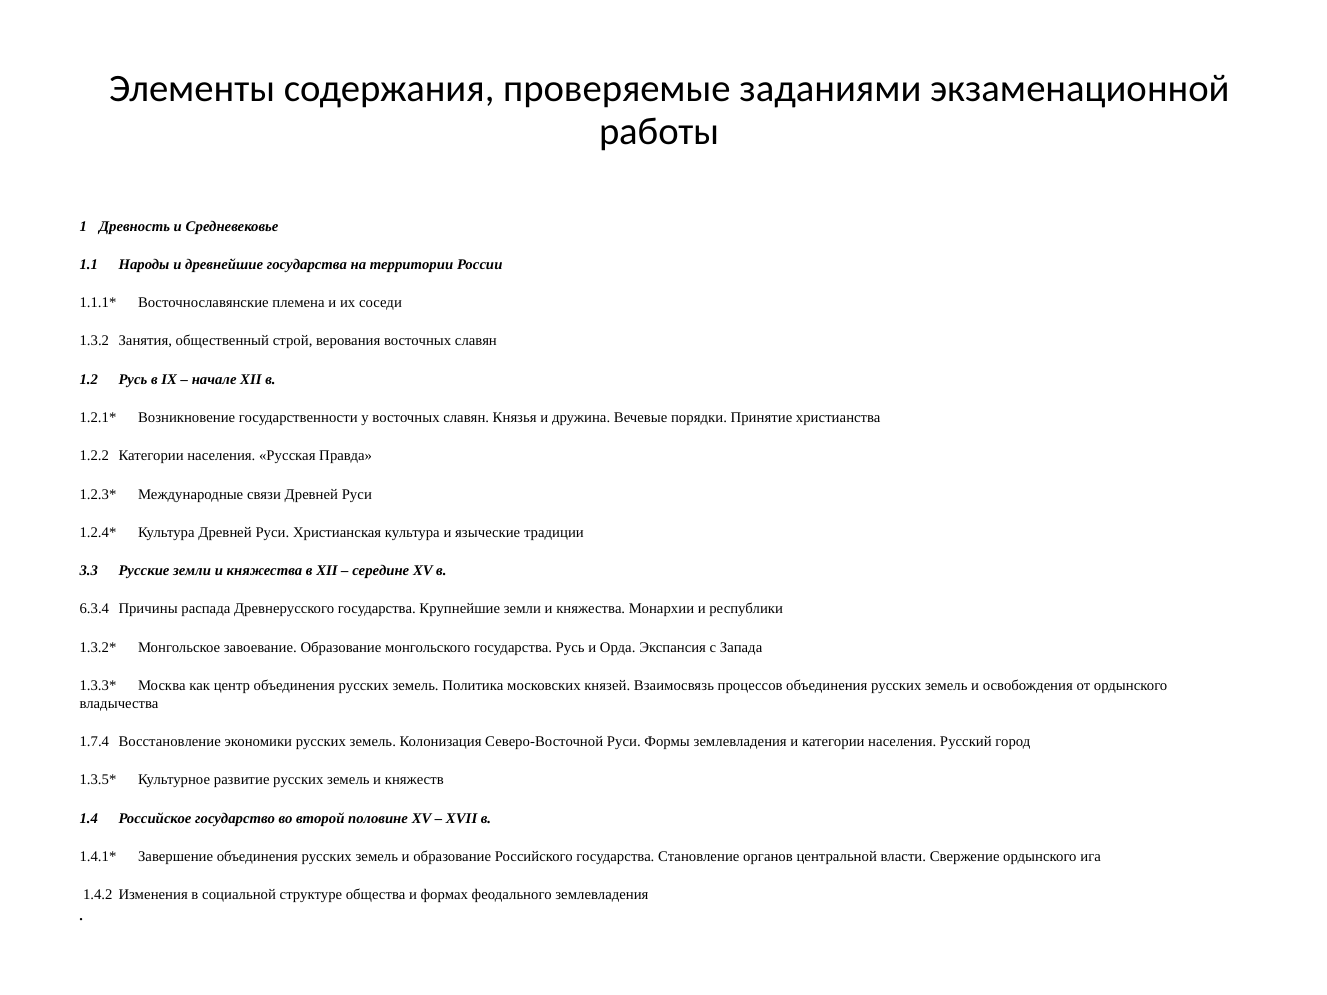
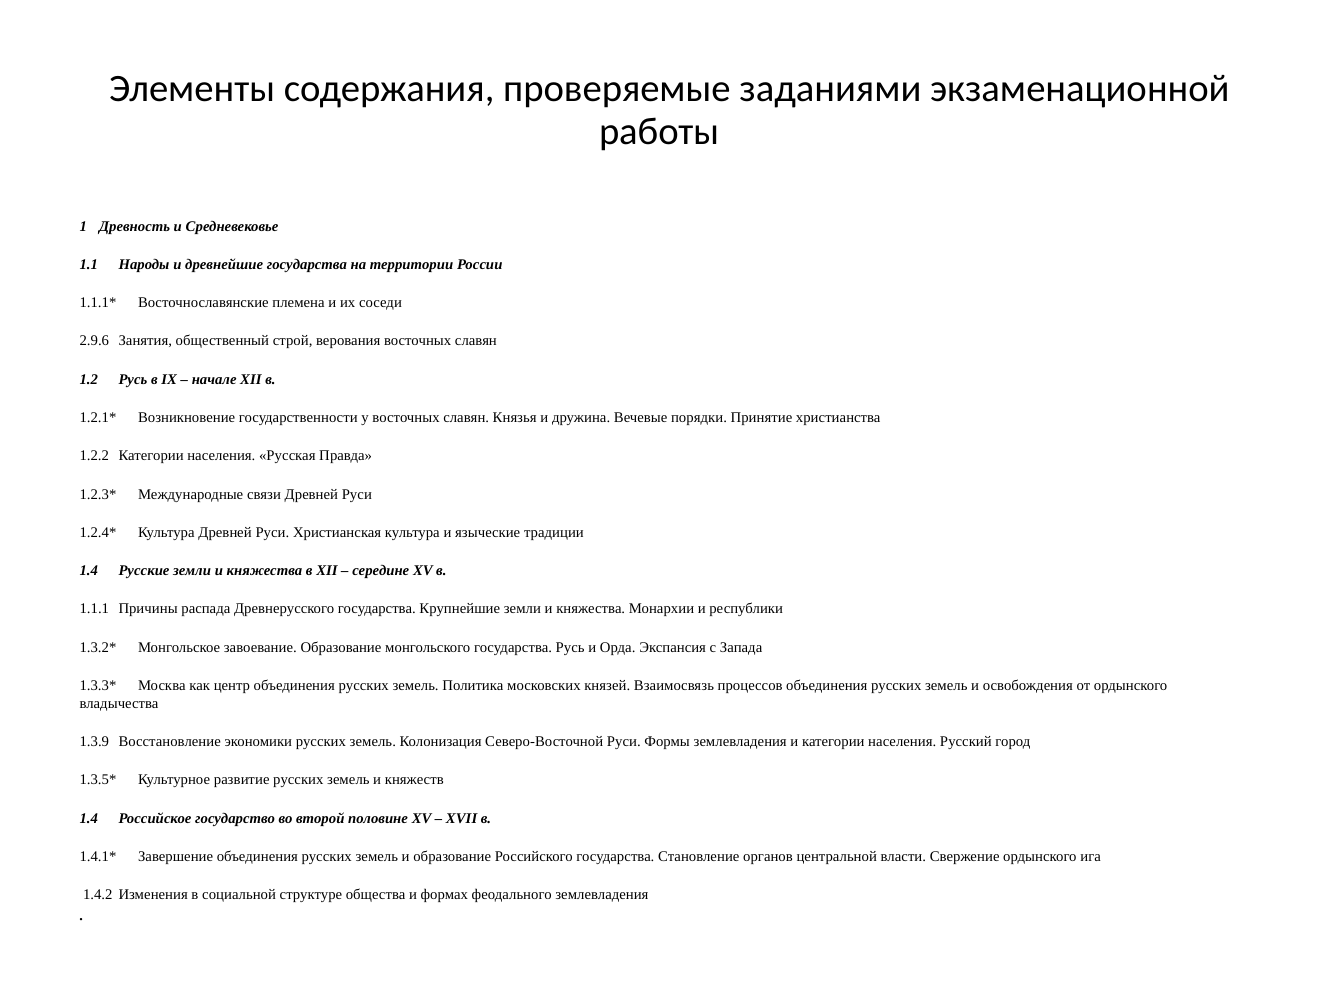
1.3.2: 1.3.2 -> 2.9.6 (94, 341)
3.3: 3.3 -> 1.4 (89, 571)
6.3.4: 6.3.4 -> 1.1.1 (94, 609)
1.7.4: 1.7.4 -> 1.3.9 (94, 742)
